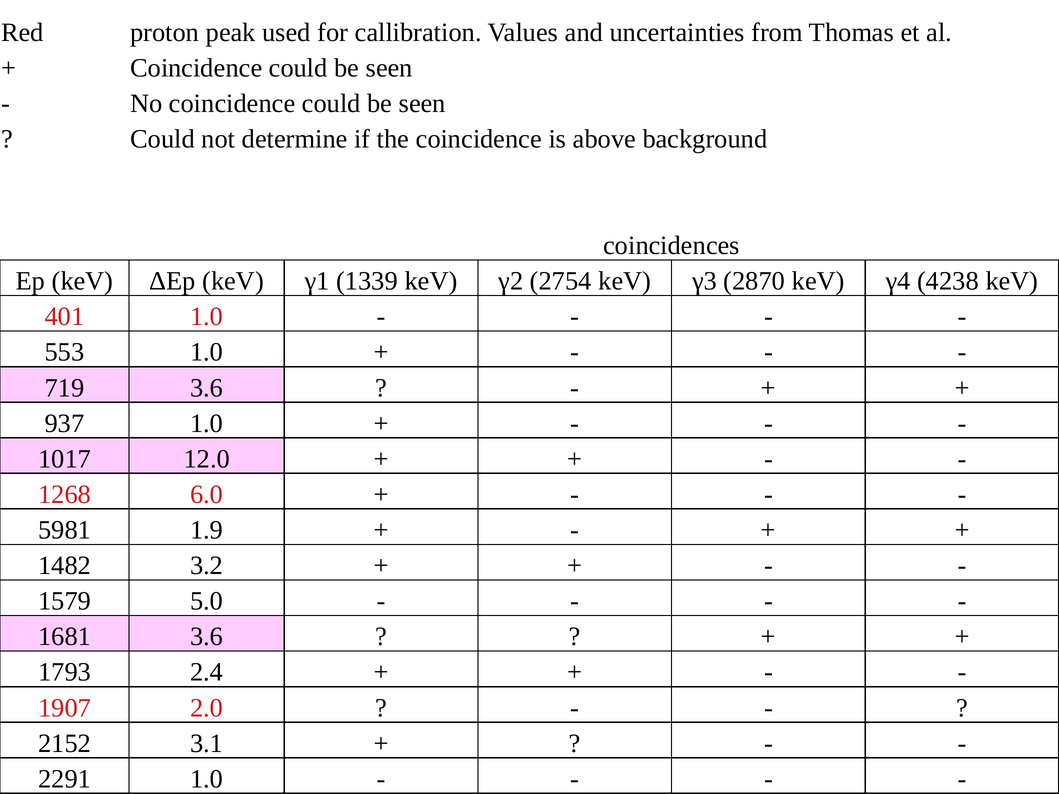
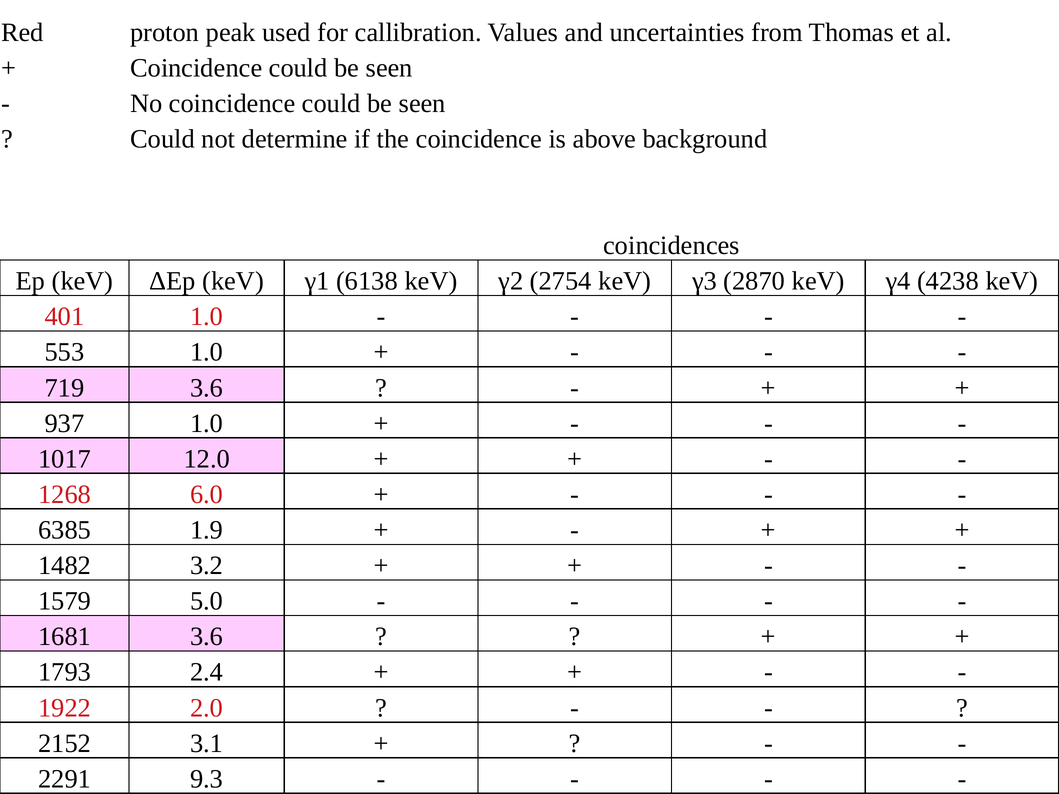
1339: 1339 -> 6138 (367, 281)
5981: 5981 -> 6385 (65, 530)
1907: 1907 -> 1922 (65, 708)
2291 1.0: 1.0 -> 9.3 (207, 779)
